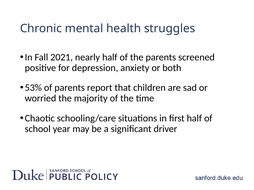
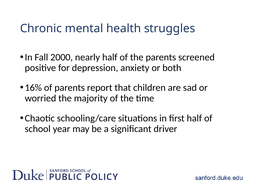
2021: 2021 -> 2000 (62, 57)
53%: 53% -> 16% (33, 88)
